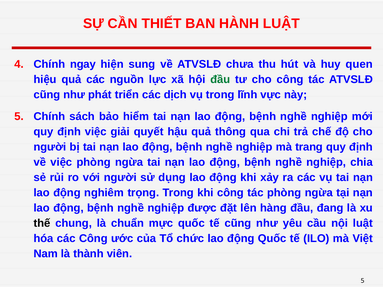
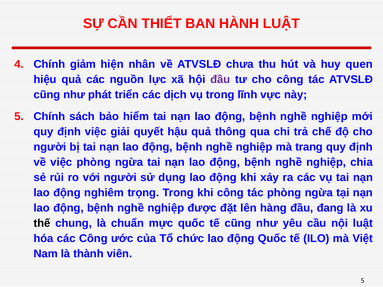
ngay: ngay -> giảm (83, 64)
sung: sung -> nhân (142, 64)
đầu colour: green -> purple (220, 80)
